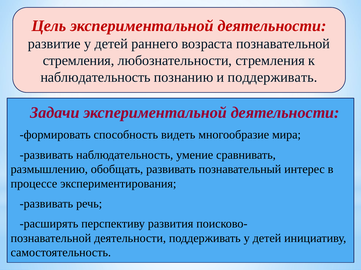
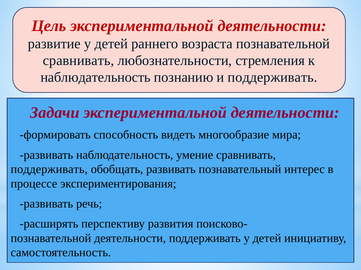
стремления: стремления -> сравнивать (78, 61)
размышлению: размышлению -> поддерживать (49, 170)
